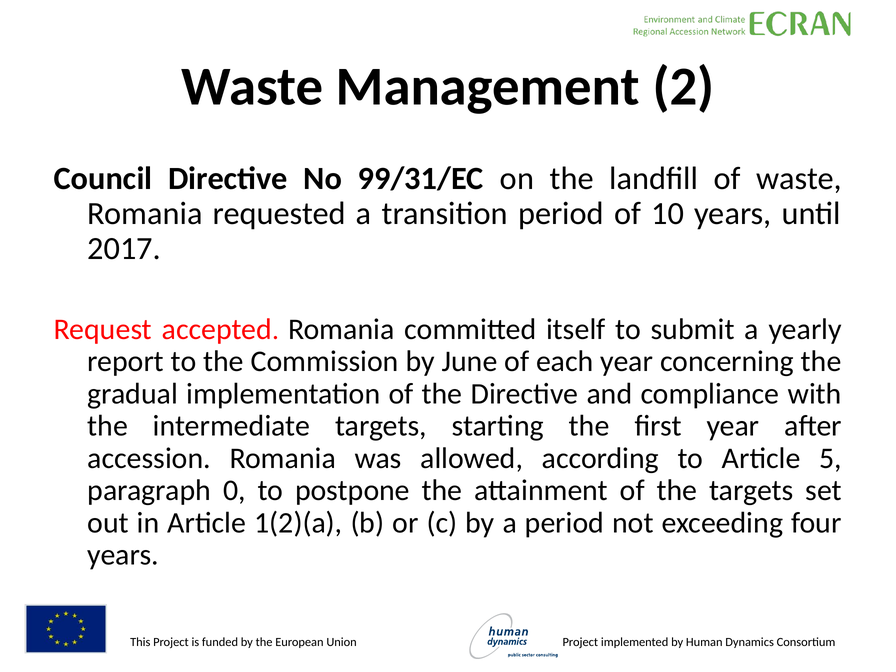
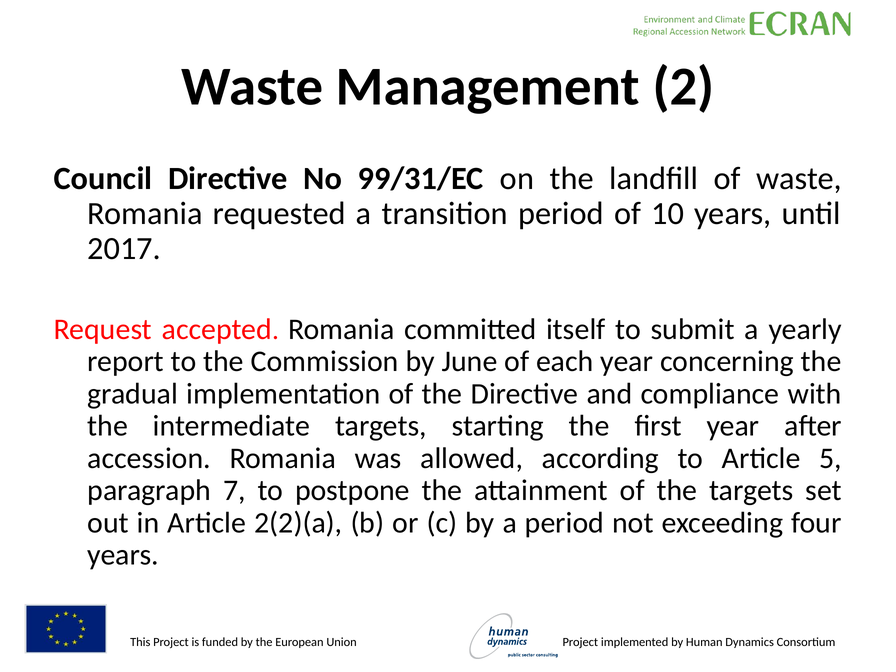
0: 0 -> 7 (234, 491)
1(2)(a: 1(2)(a -> 2(2)(a (298, 523)
